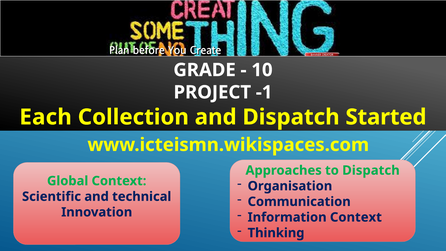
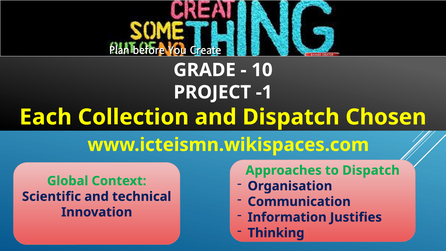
Started: Started -> Chosen (386, 117)
Information Context: Context -> Justifies (356, 217)
